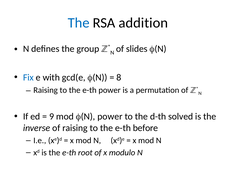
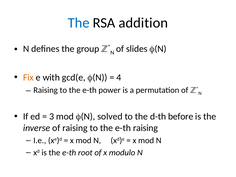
Fix colour: blue -> orange (28, 77)
8: 8 -> 4 (119, 77)
9: 9 -> 3 (52, 116)
(N power: power -> solved (110, 116)
solved: solved -> before (181, 116)
e-th before: before -> raising (145, 128)
